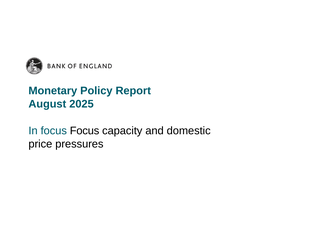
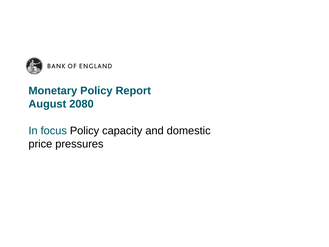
2025: 2025 -> 2080 (81, 104)
focus Focus: Focus -> Policy (85, 131)
